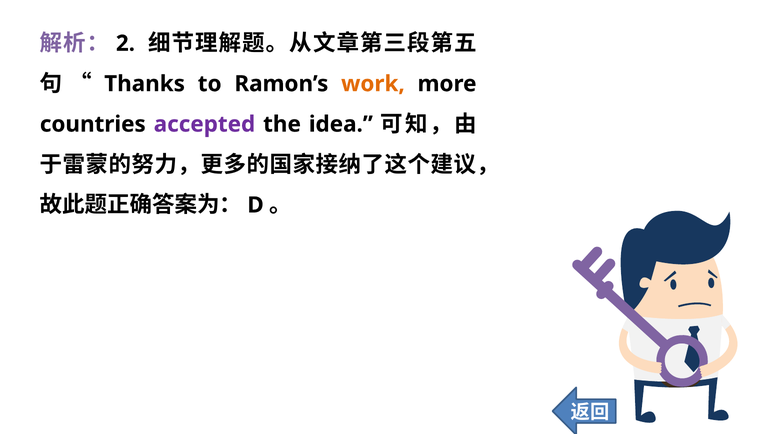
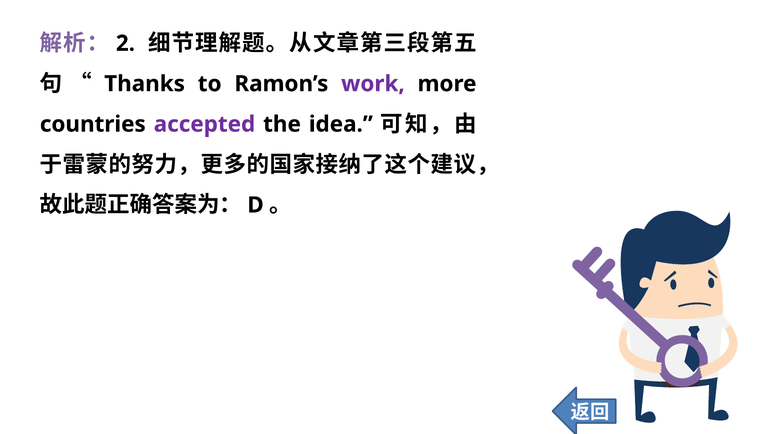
work colour: orange -> purple (373, 84)
